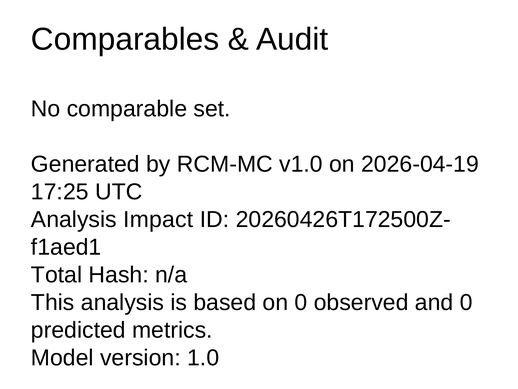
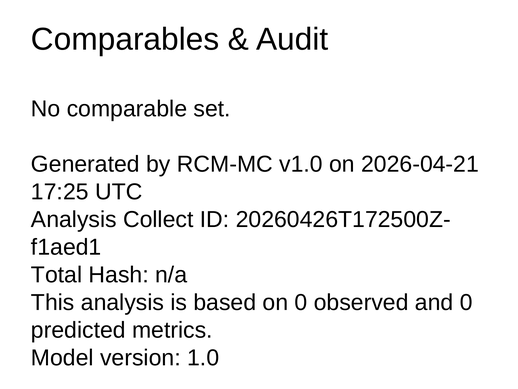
2026-04-19: 2026-04-19 -> 2026-04-21 (420, 164)
Impact: Impact -> Collect (158, 219)
